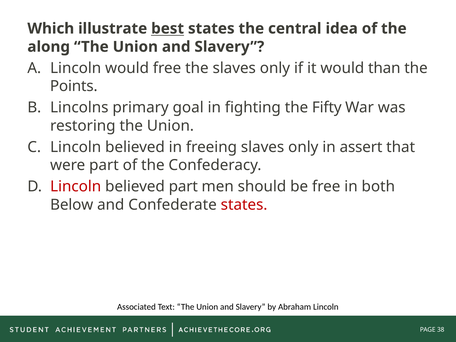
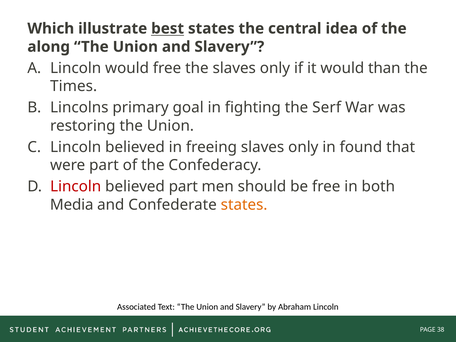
Points: Points -> Times (74, 86)
Fifty: Fifty -> Serf (327, 108)
assert: assert -> found (361, 147)
Below: Below -> Media (72, 205)
states colour: red -> orange (244, 205)
